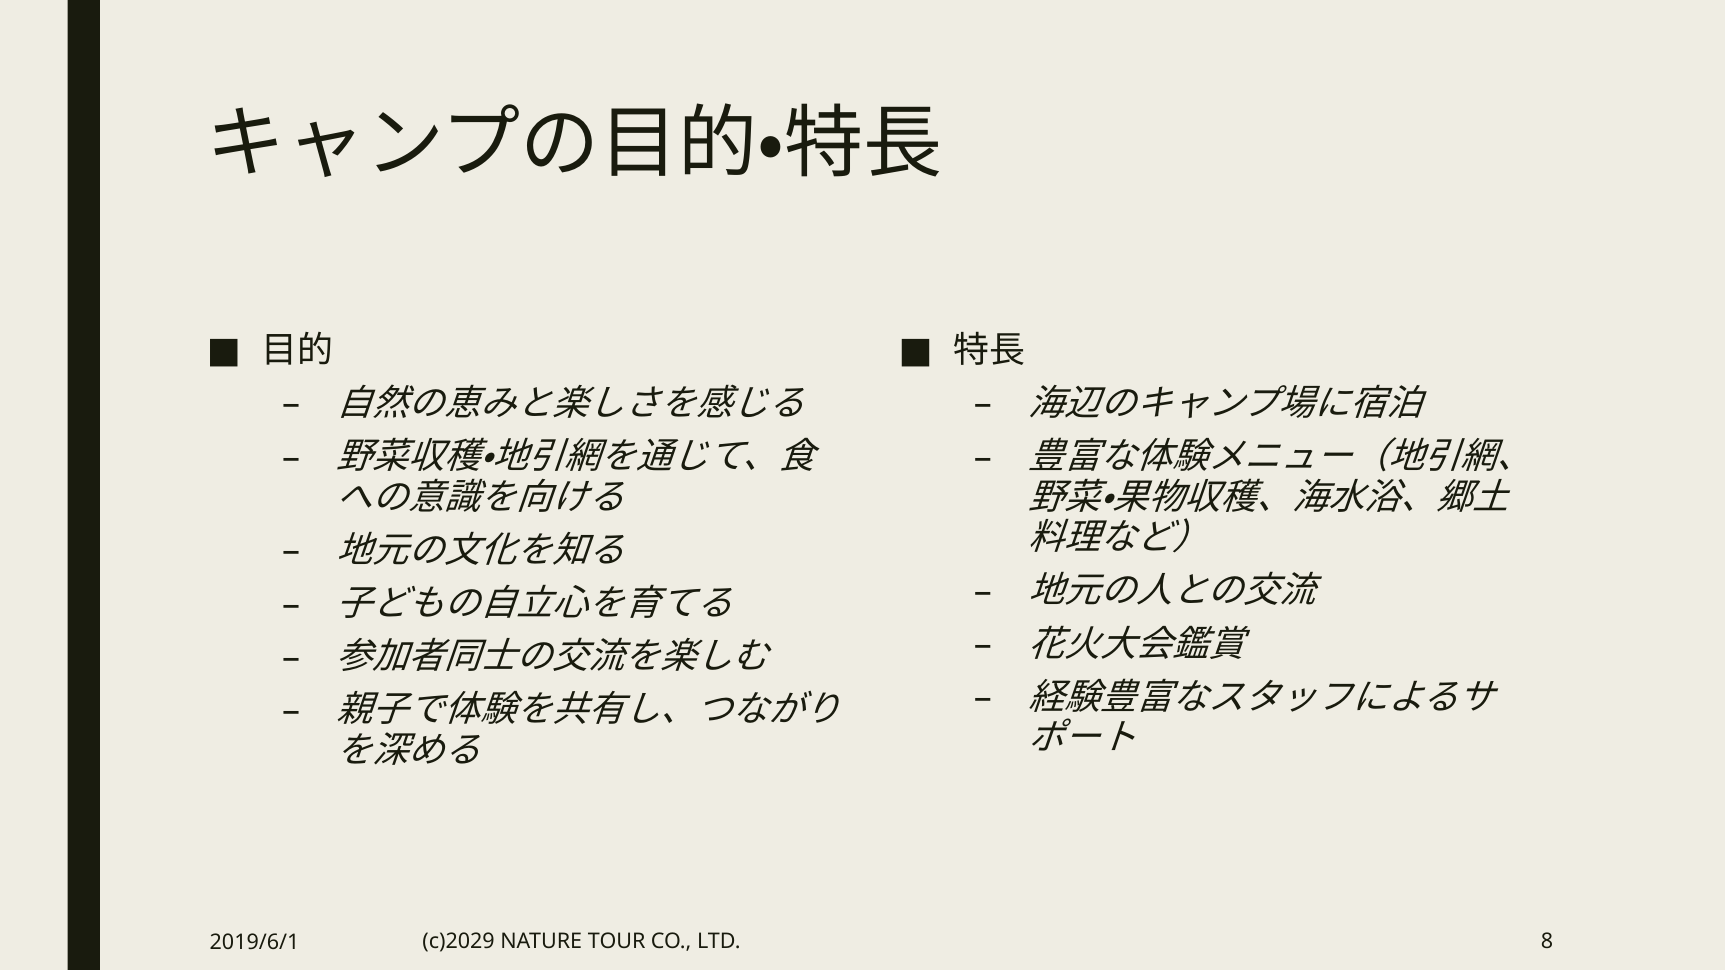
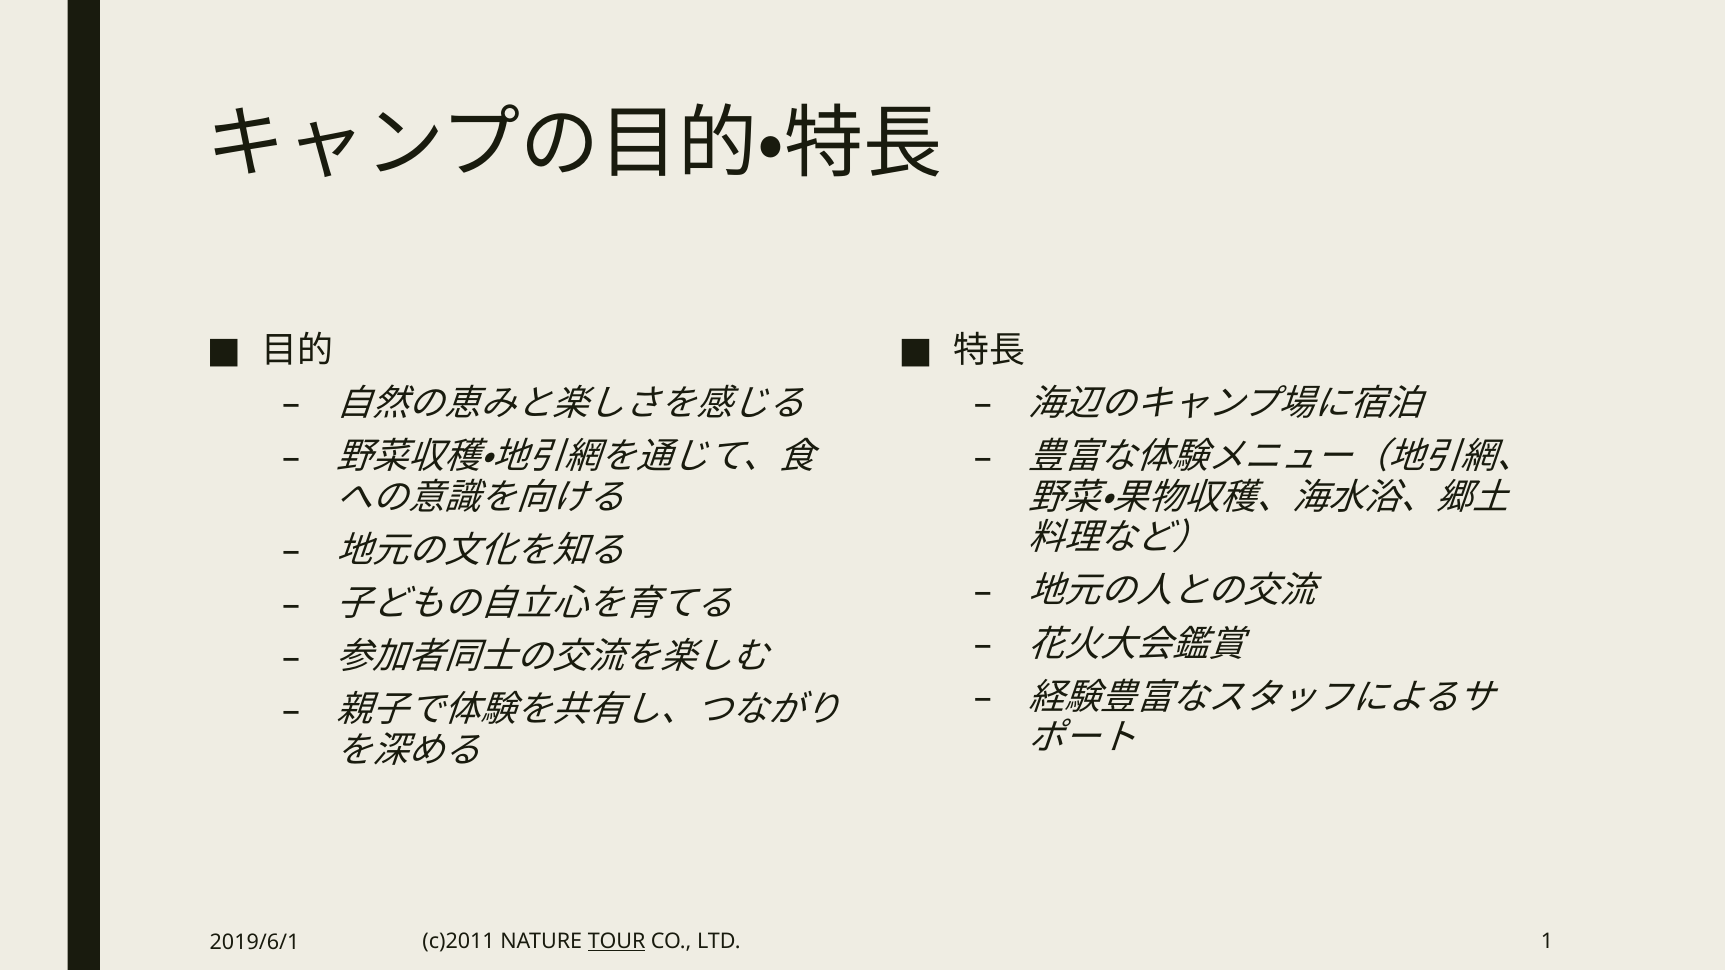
c)2029: c)2029 -> c)2011 (459, 941)
TOUR underline: none -> present (617, 941)
8: 8 -> 1 (1547, 941)
